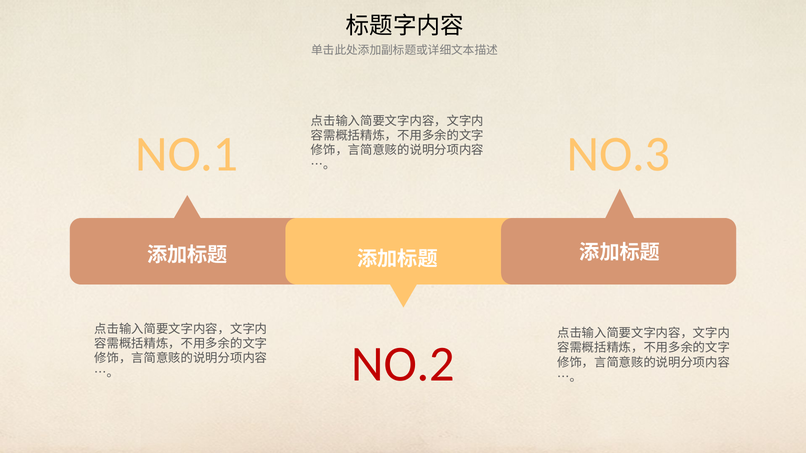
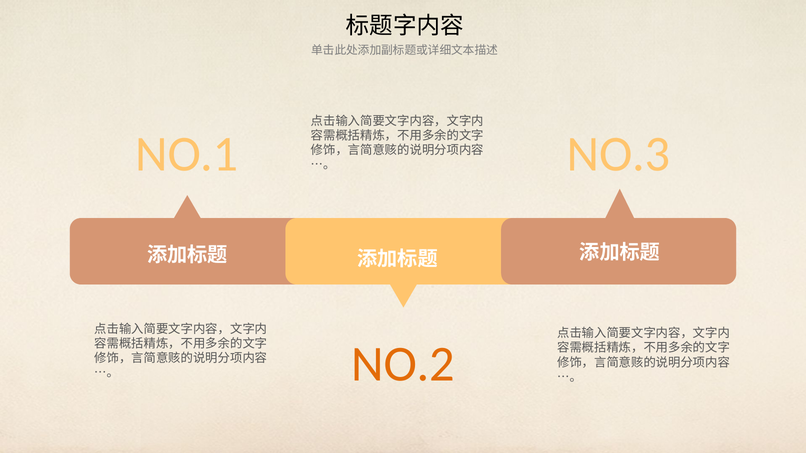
NO.2 colour: red -> orange (403, 364)
